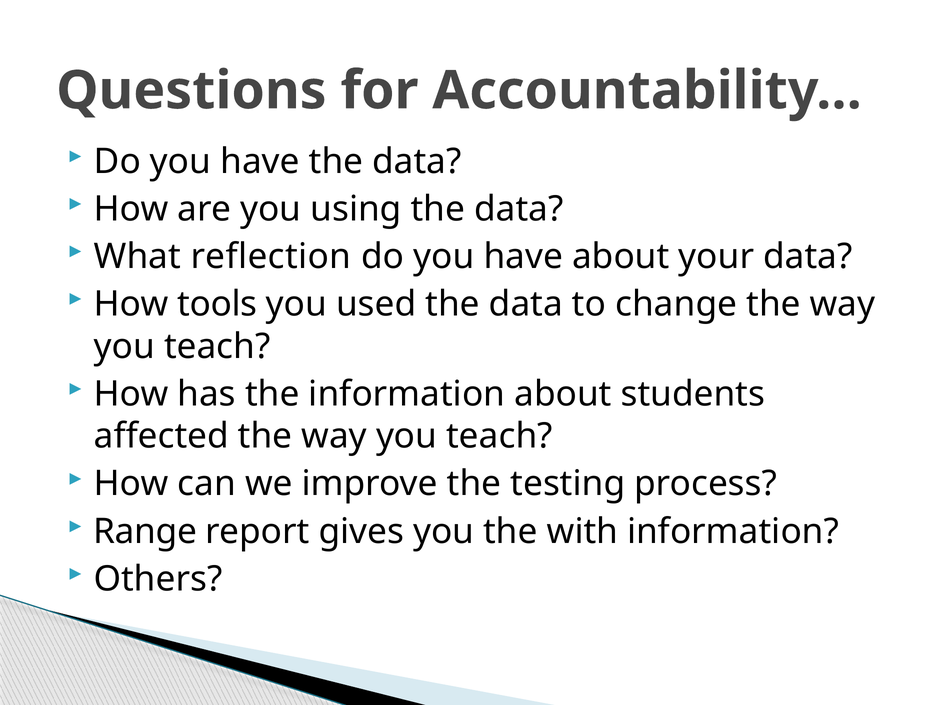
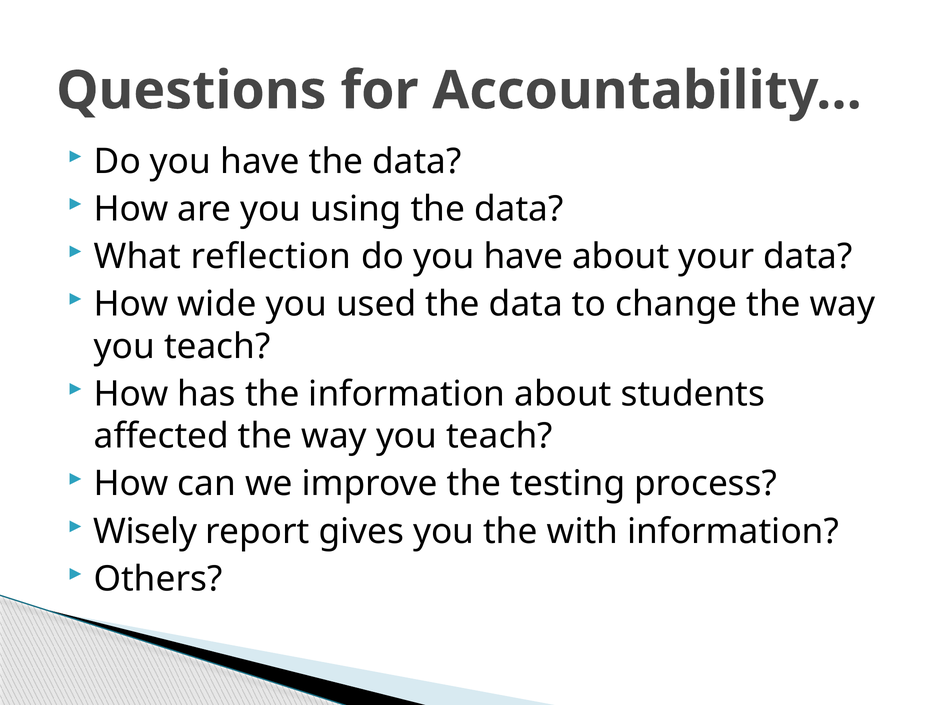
tools: tools -> wide (217, 304)
Range: Range -> Wisely (145, 531)
